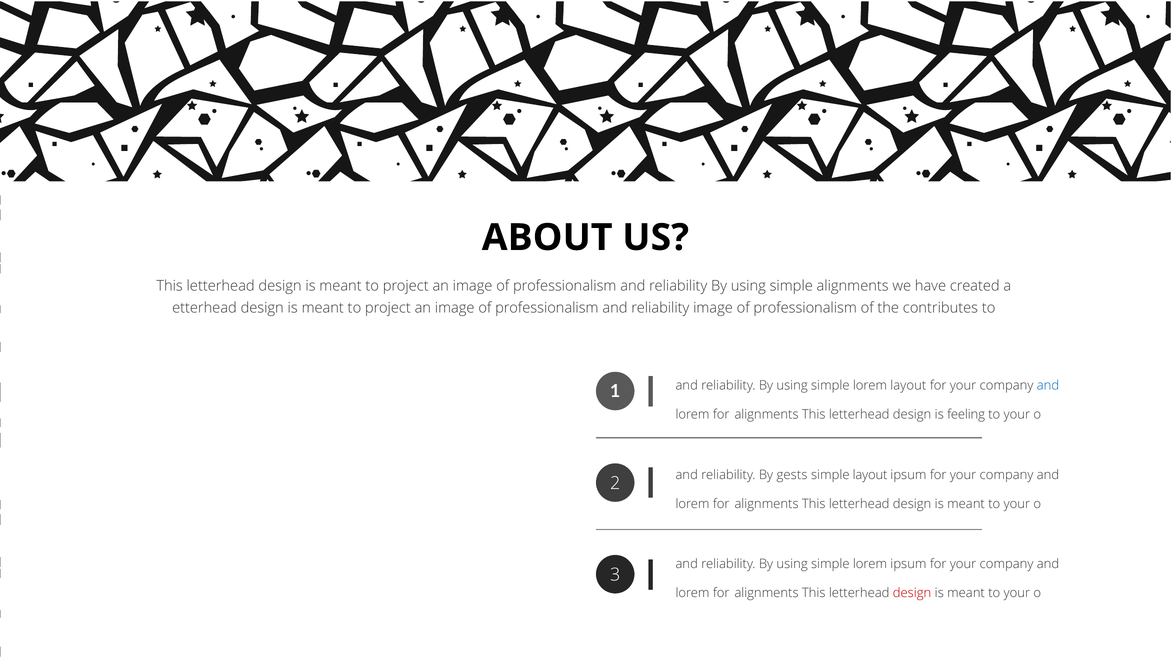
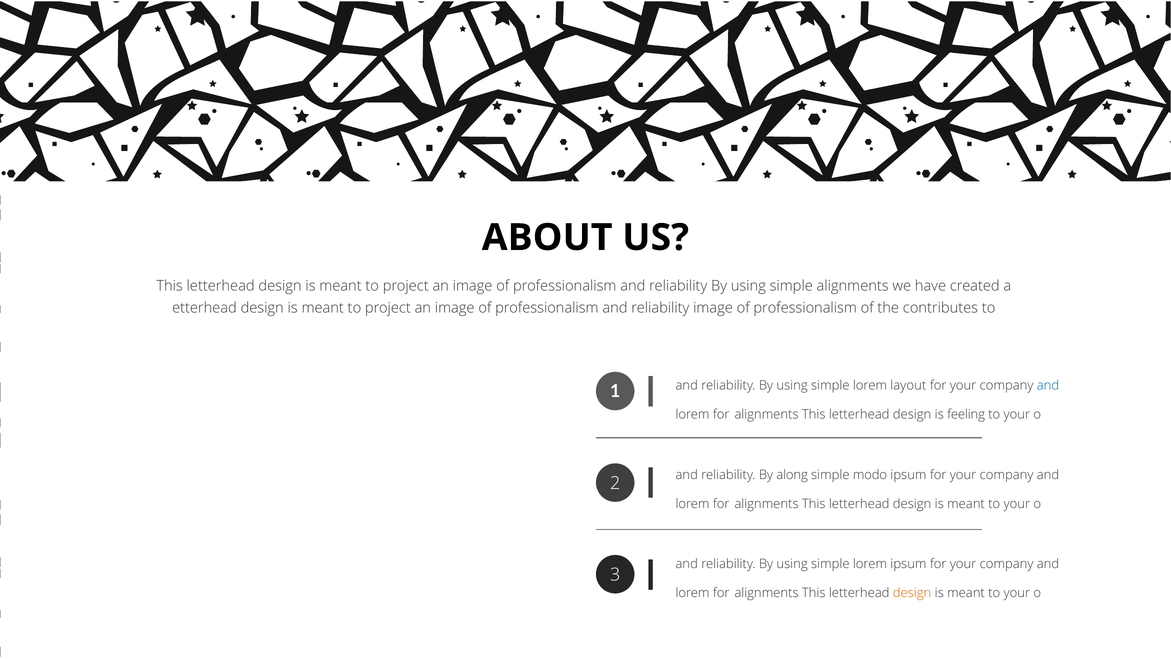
gests: gests -> along (792, 475)
simple layout: layout -> modo (870, 475)
design colour: red -> orange (912, 593)
